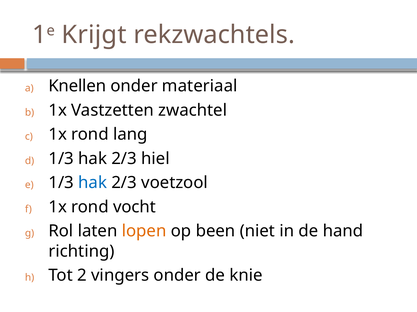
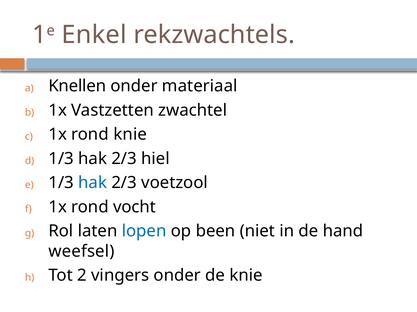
Krijgt: Krijgt -> Enkel (94, 35)
rond lang: lang -> knie (130, 135)
lopen colour: orange -> blue (144, 232)
richting: richting -> weefsel (81, 252)
